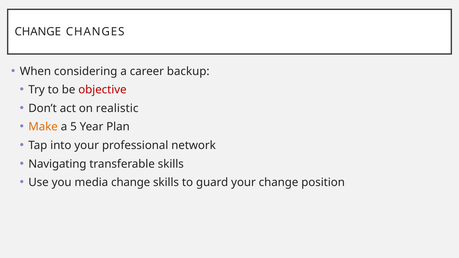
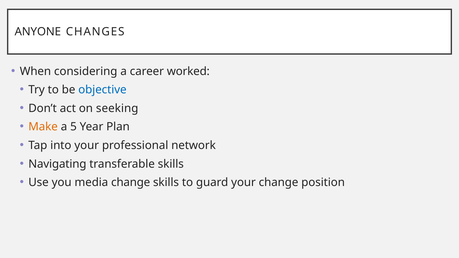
CHANGE: CHANGE -> ANYONE (38, 32)
backup: backup -> worked (188, 71)
objective colour: red -> blue (102, 90)
realistic: realistic -> seeking (117, 108)
